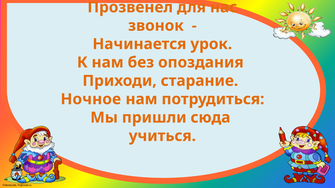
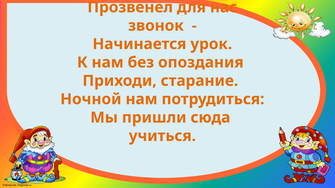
Ночное: Ночное -> Ночной (91, 99)
